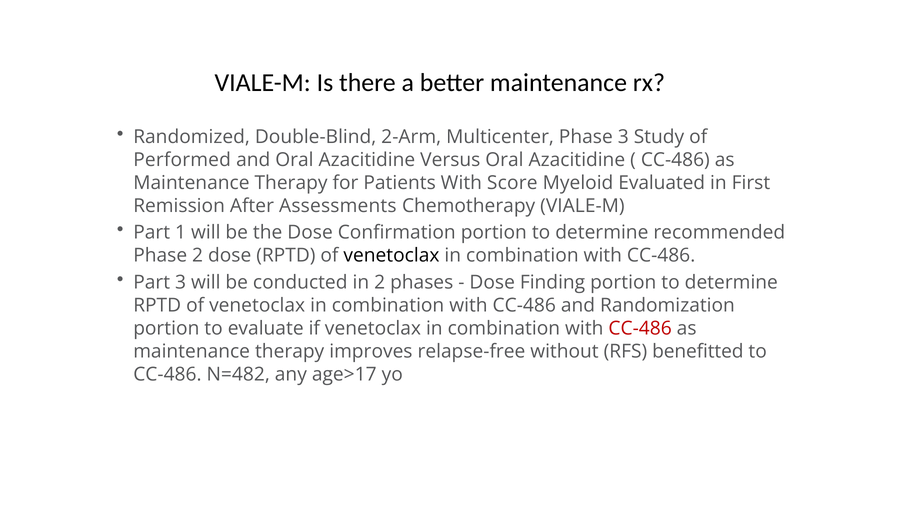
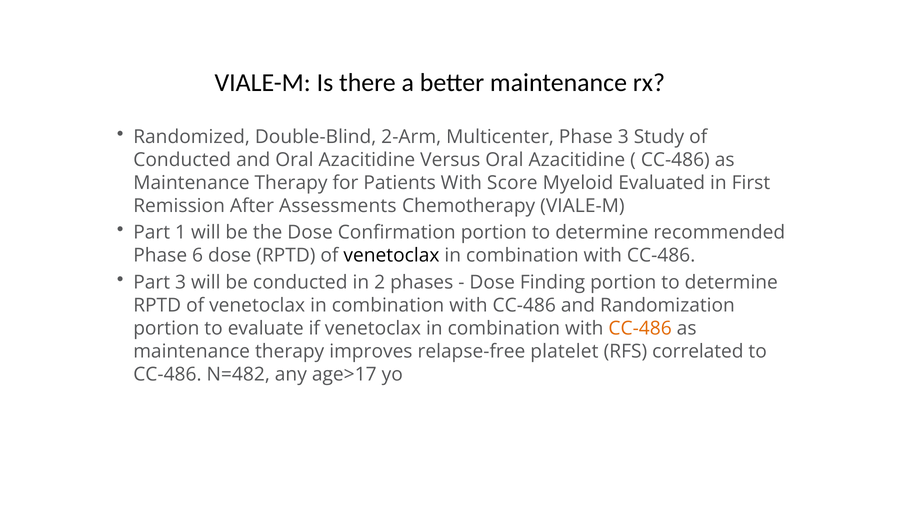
Performed: Performed -> Conducted (182, 160)
Phase 2: 2 -> 6 (198, 256)
CC-486 colour: red -> orange (640, 329)
without: without -> platelet (564, 352)
benefitted: benefitted -> correlated (698, 352)
